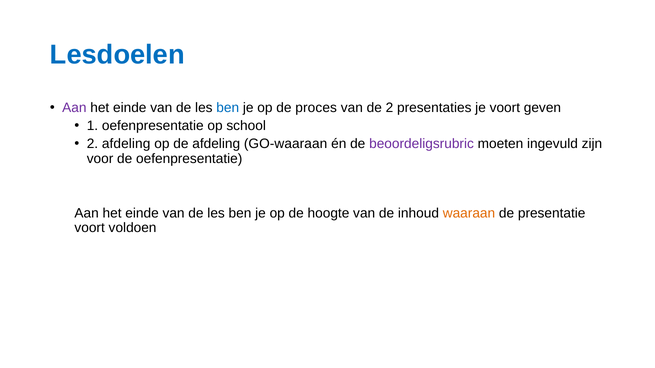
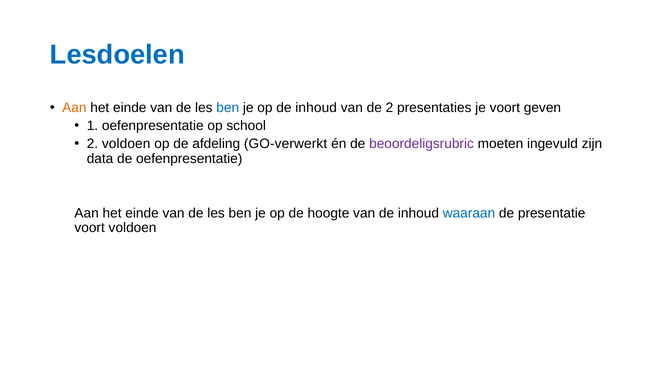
Aan colour: purple -> orange (74, 108)
op de proces: proces -> inhoud (316, 108)
2 afdeling: afdeling -> voldoen (126, 144)
GO-waaraan: GO-waaraan -> GO-verwerkt (286, 144)
voor: voor -> data (100, 159)
waaraan colour: orange -> blue (469, 213)
